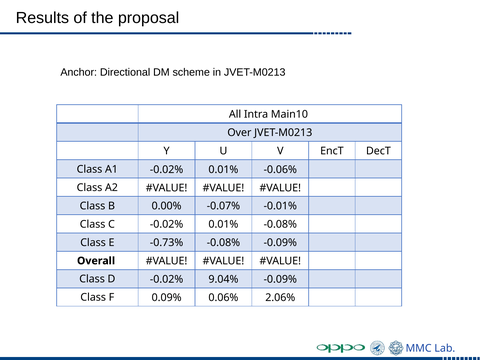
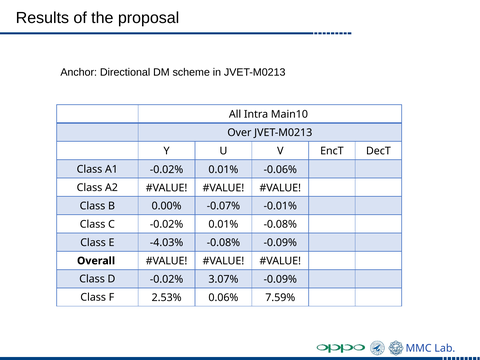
-0.73%: -0.73% -> -4.03% (167, 243)
9.04%: 9.04% -> 3.07% (223, 279)
0.09%: 0.09% -> 2.53% (167, 298)
2.06%: 2.06% -> 7.59% (280, 298)
